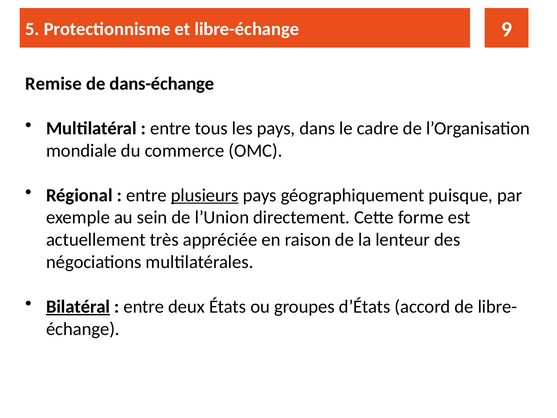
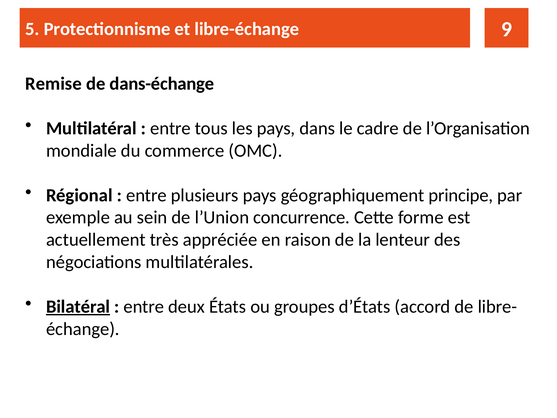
plusieurs underline: present -> none (205, 195)
puisque: puisque -> principe (461, 195)
directement: directement -> concurrence (302, 217)
